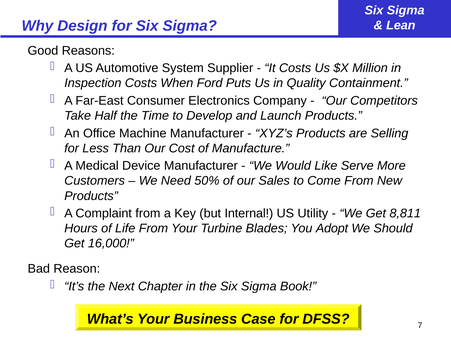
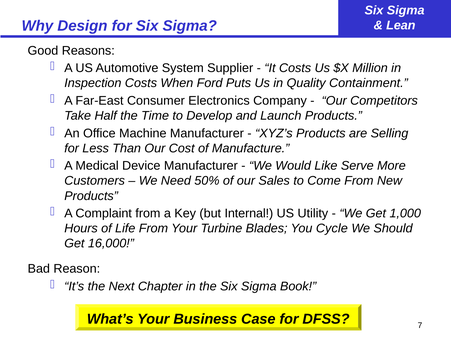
8,811: 8,811 -> 1,000 (405, 214)
Adopt: Adopt -> Cycle (332, 229)
